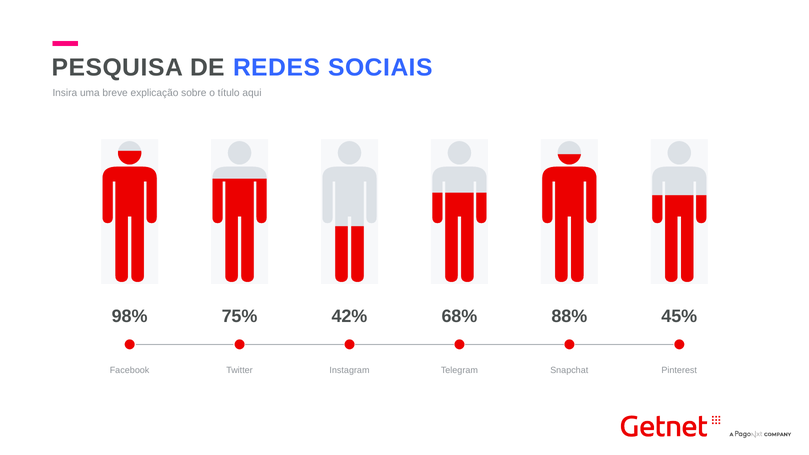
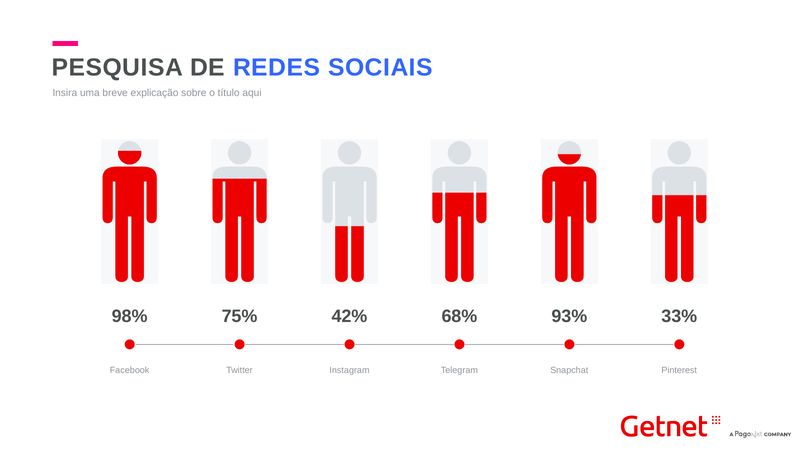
88%: 88% -> 93% (569, 316)
45%: 45% -> 33% (679, 316)
